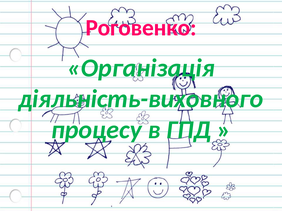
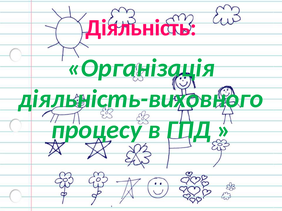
Роговенко: Роговенко -> Діяльність (141, 28)
